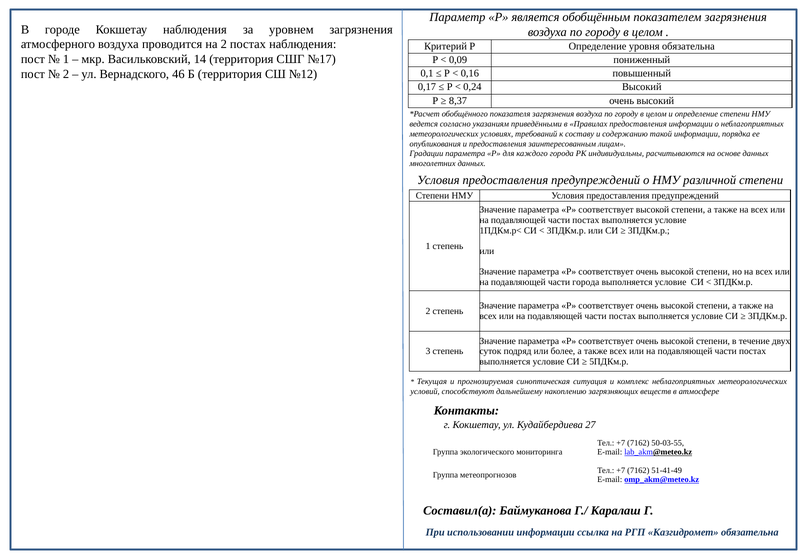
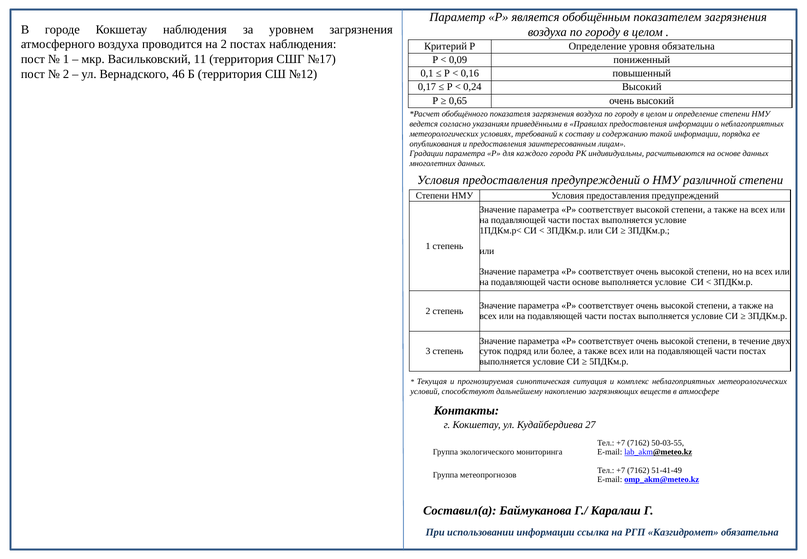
14: 14 -> 11 (200, 59)
8,37: 8,37 -> 0,65 (458, 101)
части города: города -> основе (586, 282)
